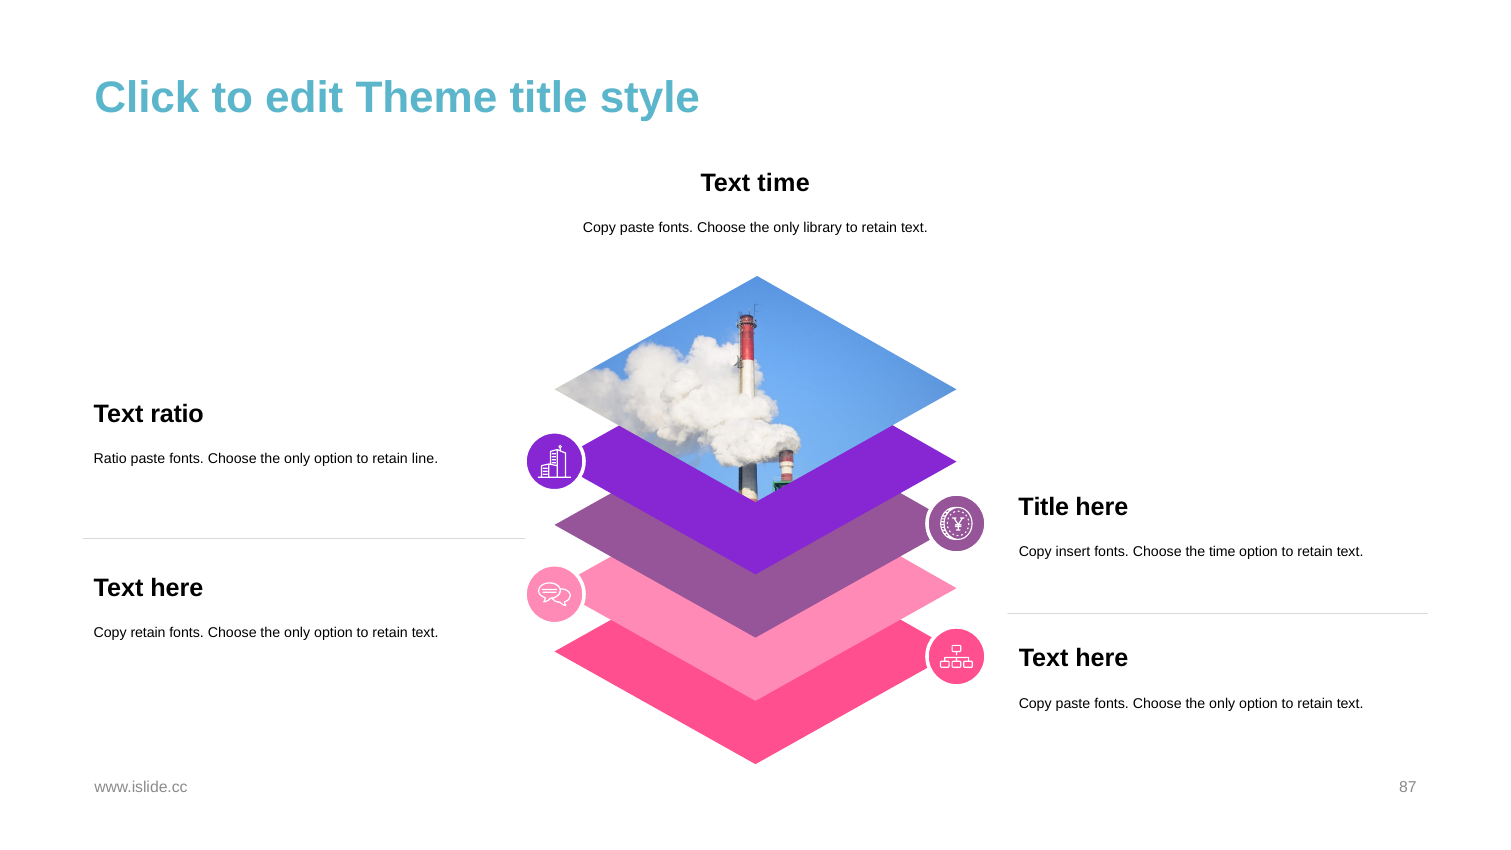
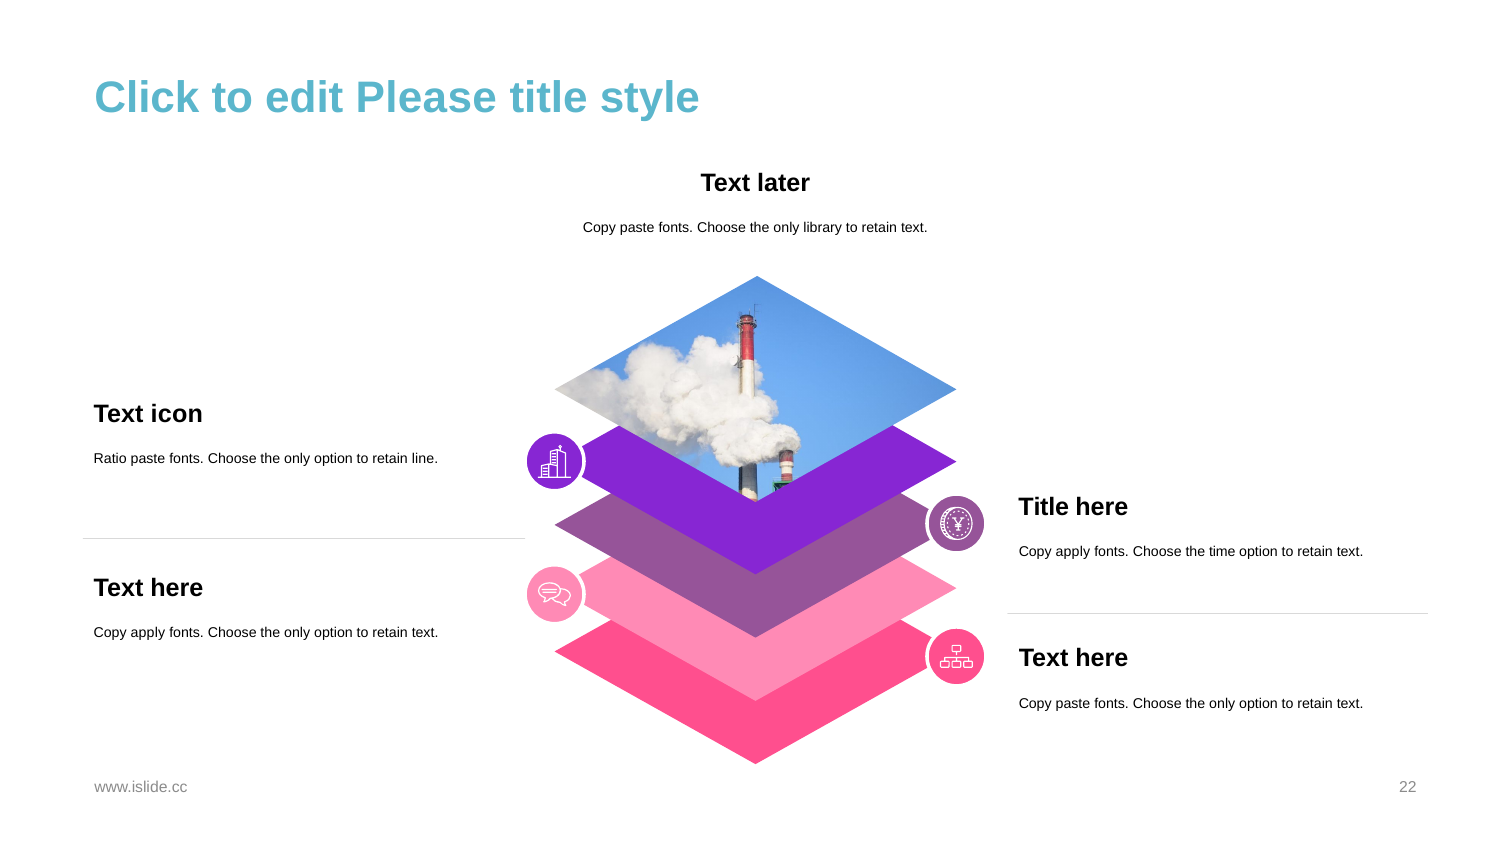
Theme: Theme -> Please (426, 98)
Text time: time -> later (784, 183)
Text ratio: ratio -> icon (177, 414)
insert: insert -> apply (1073, 552)
retain: retain -> apply (148, 633)
87: 87 -> 22 (1408, 787)
